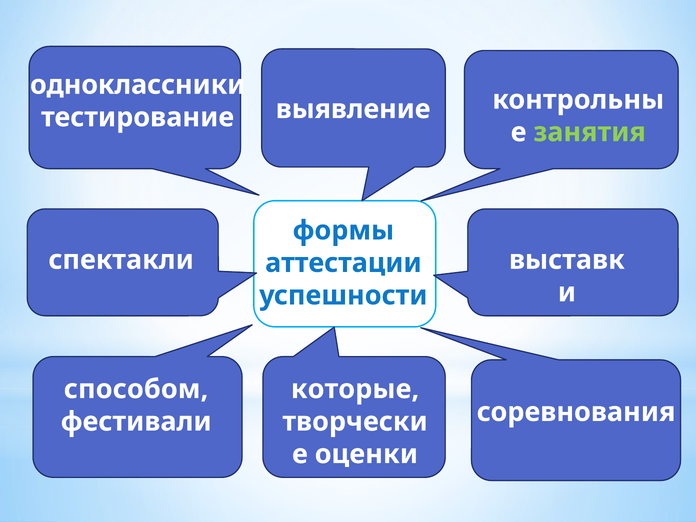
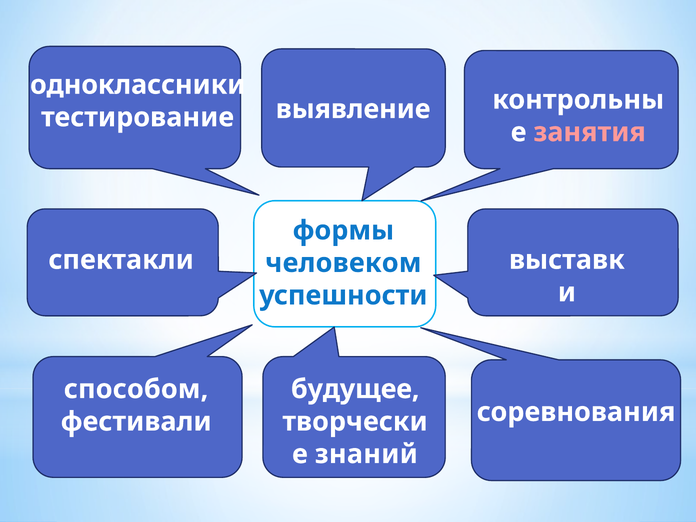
занятия colour: light green -> pink (590, 132)
аттестации: аттестации -> человеком (343, 263)
которые: которые -> будущее (355, 389)
оценки: оценки -> знаний (366, 454)
